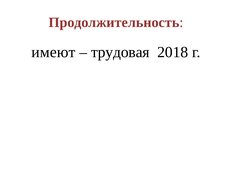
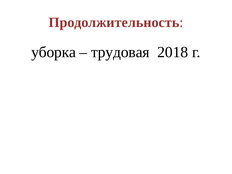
имеют: имеют -> уборка (54, 52)
